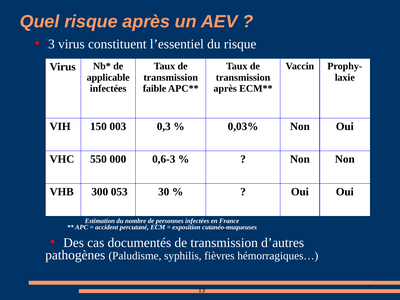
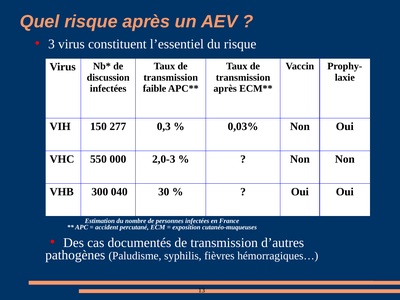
applicable: applicable -> discussion (108, 77)
003: 003 -> 277 (118, 126)
0,6-3: 0,6-3 -> 2,0-3 (164, 159)
053: 053 -> 040 (119, 192)
